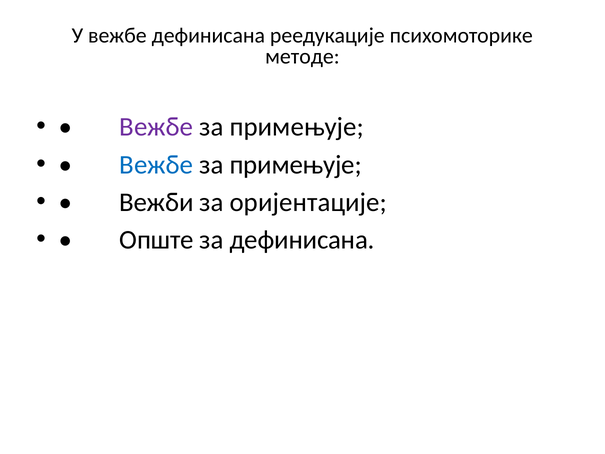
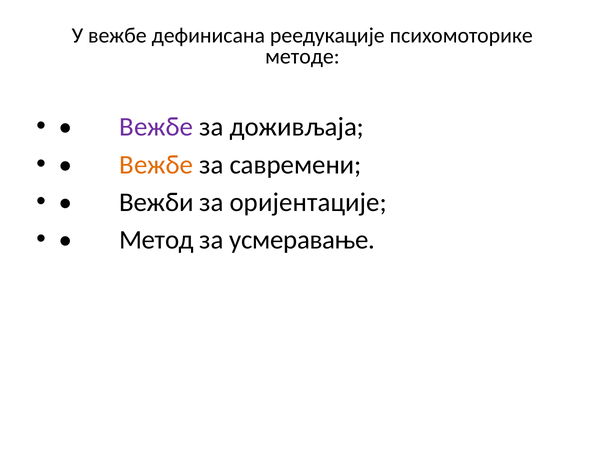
примењује: примењује -> доживљаја (297, 127)
Вежбе colour: blue -> orange (156, 165)
примењује: примењује -> савремени (296, 165)
Опште: Опште -> Метод (157, 240)
за дефинисана: дефинисана -> усмеравање (302, 240)
